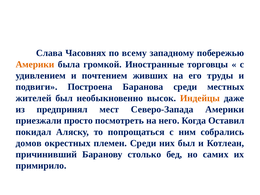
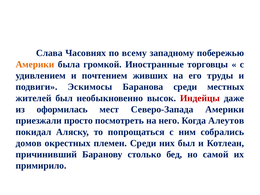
Построена: Построена -> Эскимосы (90, 87)
Индейцы colour: orange -> red (200, 98)
предпринял: предпринял -> оформилась (62, 109)
Оставил: Оставил -> Алеутов (226, 121)
самих: самих -> самой (216, 154)
